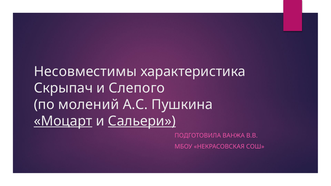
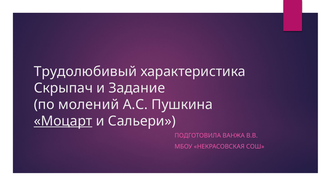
Несовместимы: Несовместимы -> Трудолюбивый (85, 72)
Слепого: Слепого -> Задание (137, 88)
Сальери underline: present -> none (142, 121)
